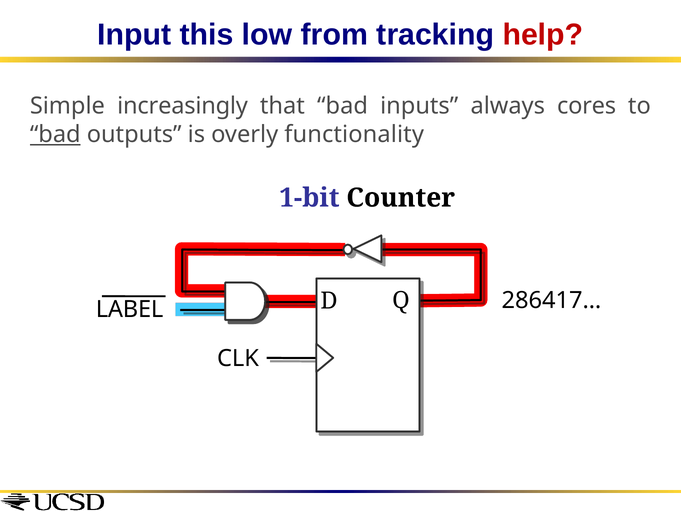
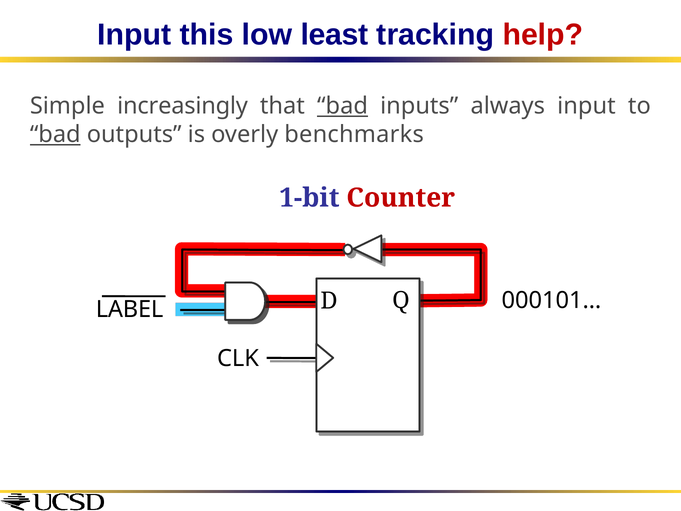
from: from -> least (335, 35)
bad underline: none -> present (343, 106)
always cores: cores -> input (586, 106)
functionality: functionality -> benchmarks (354, 134)
Counter colour: black -> red (401, 198)
286417…: 286417… -> 000101… (551, 300)
